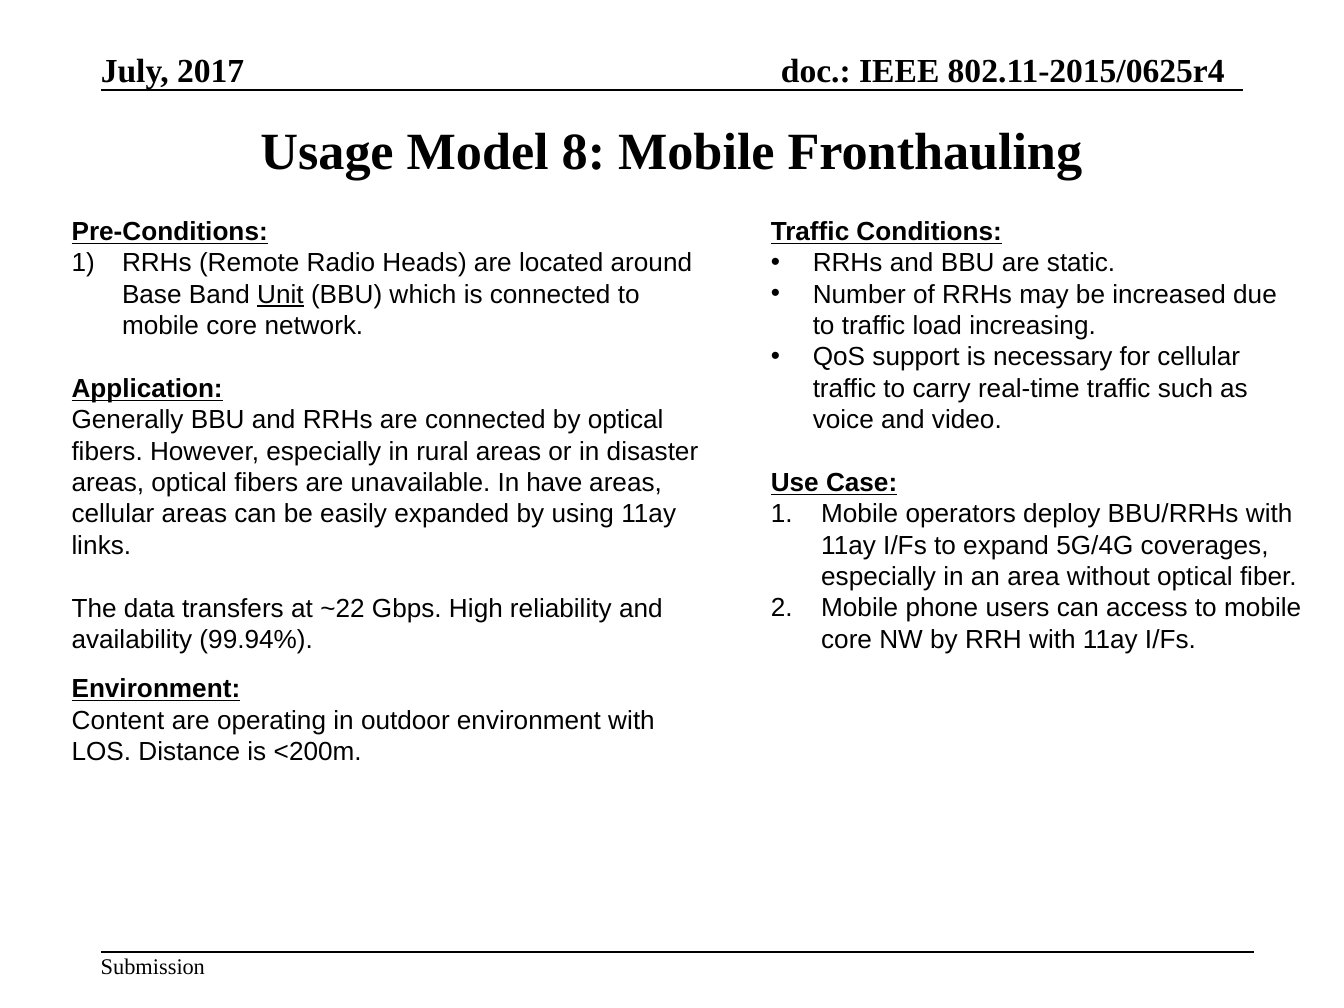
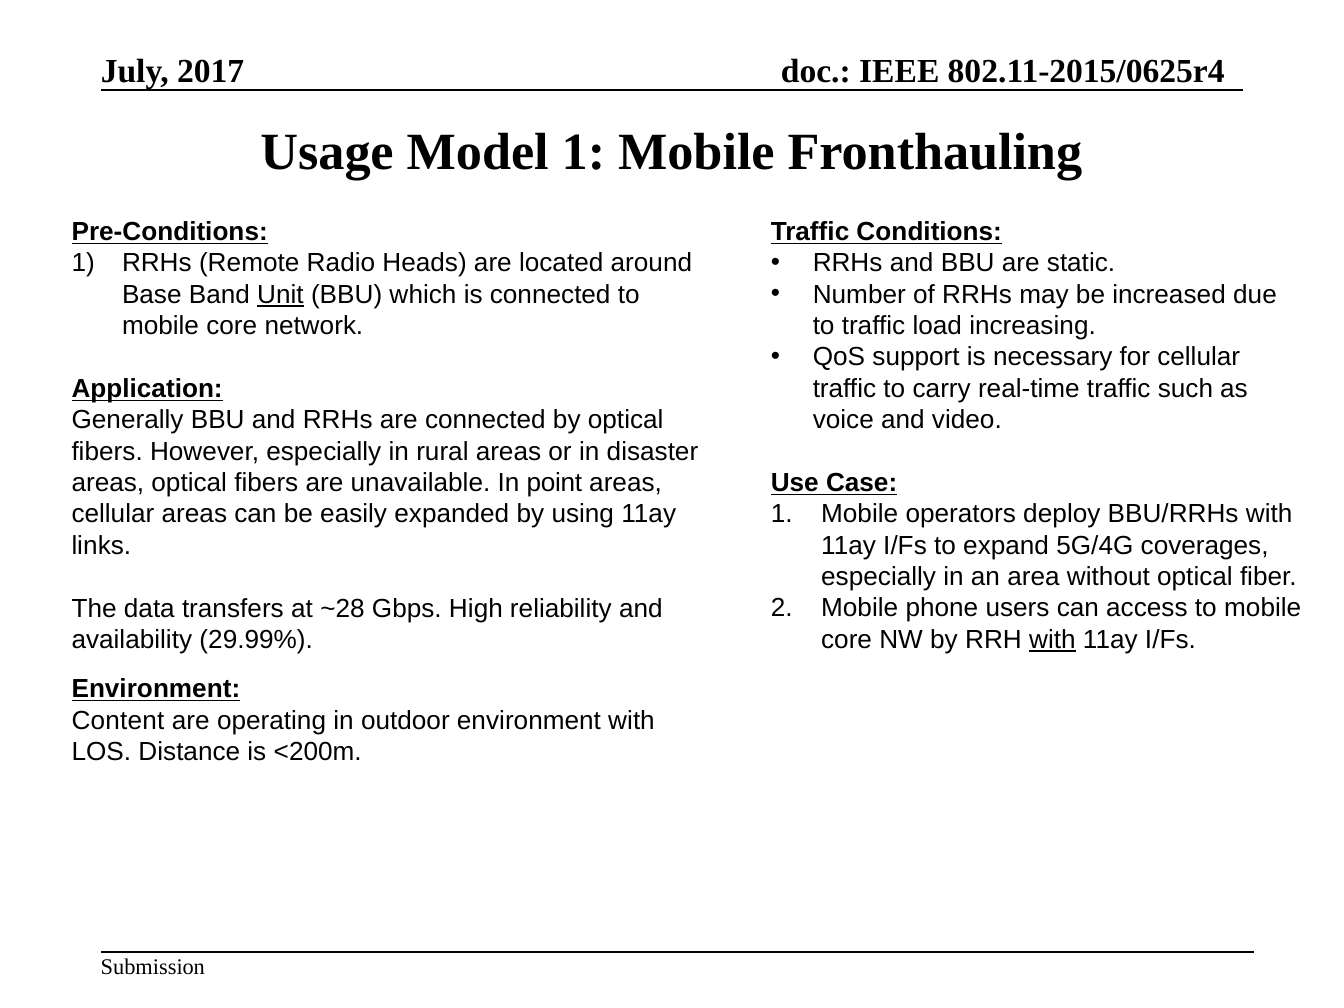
Model 8: 8 -> 1 (583, 152)
have: have -> point (554, 483)
~22: ~22 -> ~28 (342, 608)
99.94%: 99.94% -> 29.99% (256, 640)
with underline: none -> present (1052, 640)
